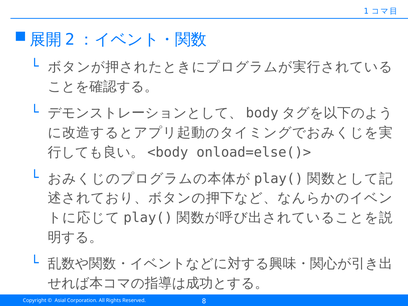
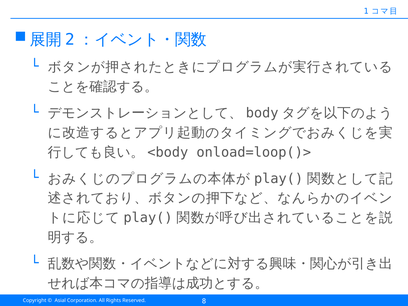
onload=else()>: onload=else()> -> onload=loop()> (254, 152)
